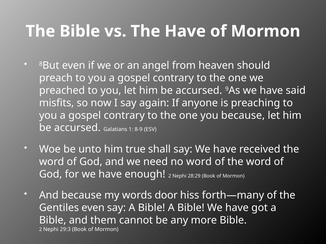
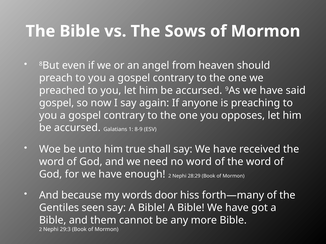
The Have: Have -> Sows (185, 31)
misfits: misfits -> gospel (57, 103)
you because: because -> opposes (243, 116)
Gentiles even: even -> seen (93, 208)
